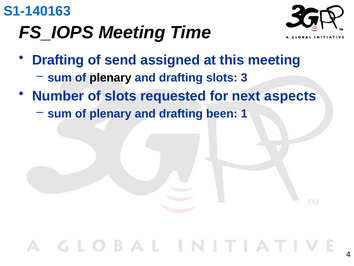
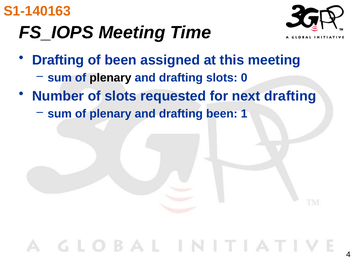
S1-140163 colour: blue -> orange (37, 11)
of send: send -> been (121, 60)
3: 3 -> 0 (244, 78)
next aspects: aspects -> drafting (290, 96)
